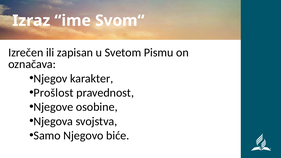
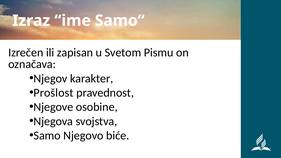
Svom“: Svom“ -> Samo“ (120, 21)
